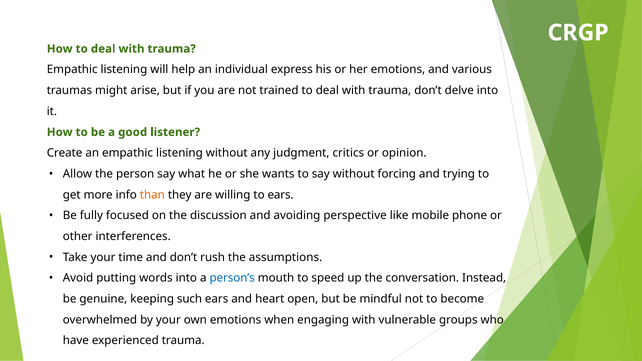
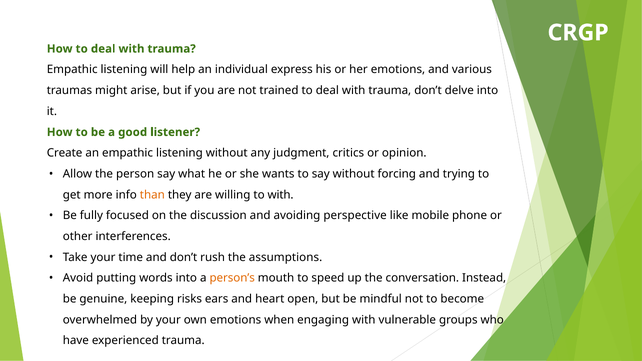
to ears: ears -> with (281, 195)
person’s colour: blue -> orange (232, 278)
such: such -> risks (189, 299)
